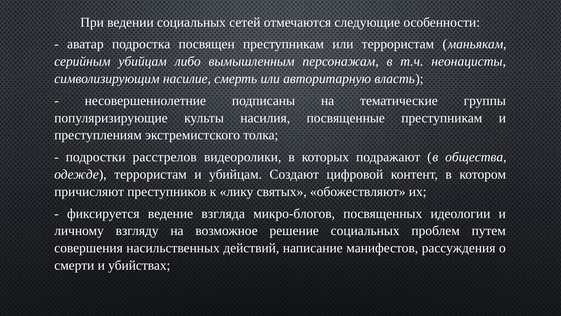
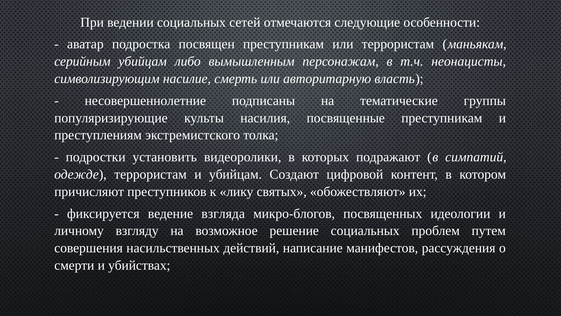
расстрелов: расстрелов -> установить (165, 157)
общества: общества -> симпатий (476, 157)
